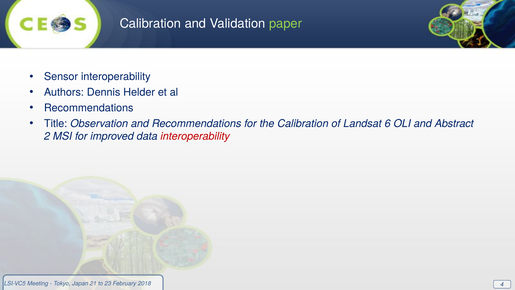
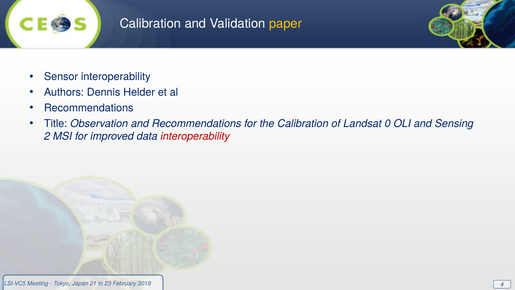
paper colour: light green -> yellow (286, 23)
6: 6 -> 0 (388, 123)
Abstract: Abstract -> Sensing (454, 123)
